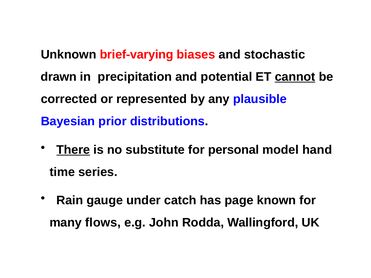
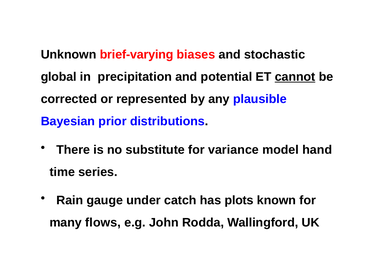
drawn: drawn -> global (59, 77)
There underline: present -> none (73, 150)
personal: personal -> variance (233, 150)
page: page -> plots (239, 201)
